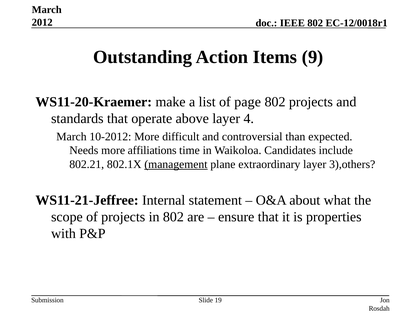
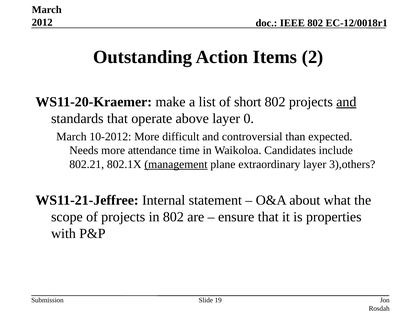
9: 9 -> 2 (313, 57)
page: page -> short (248, 102)
and underline: none -> present (346, 102)
4: 4 -> 0 (249, 118)
affiliations: affiliations -> attendance (152, 150)
